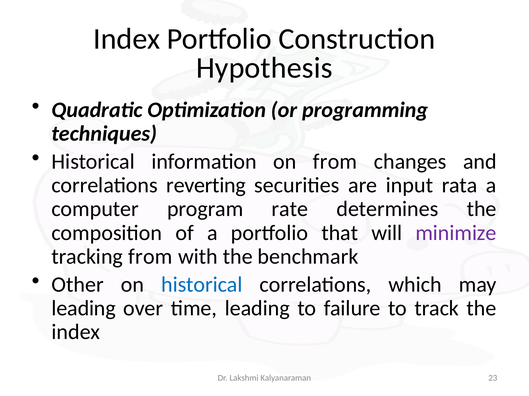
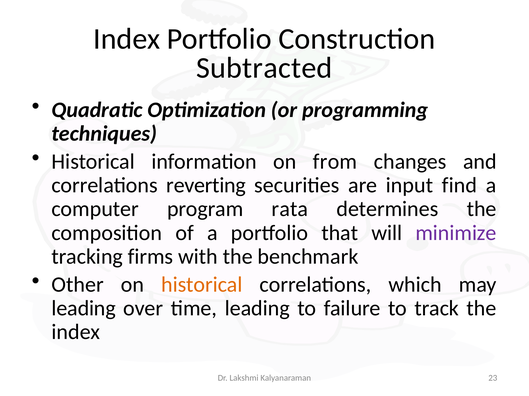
Hypothesis: Hypothesis -> Subtracted (264, 68)
rata: rata -> find (459, 186)
rate: rate -> rata (290, 209)
tracking from: from -> firms (151, 257)
historical colour: blue -> orange (202, 285)
